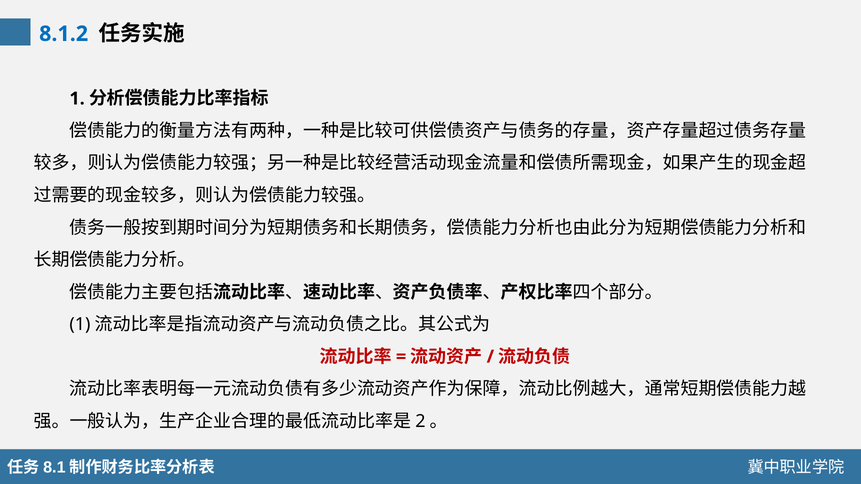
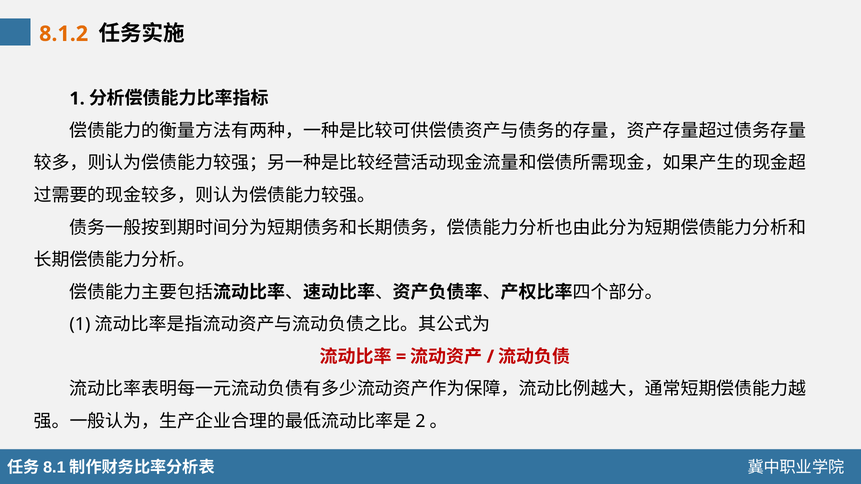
8.1.2 colour: blue -> orange (64, 34)
